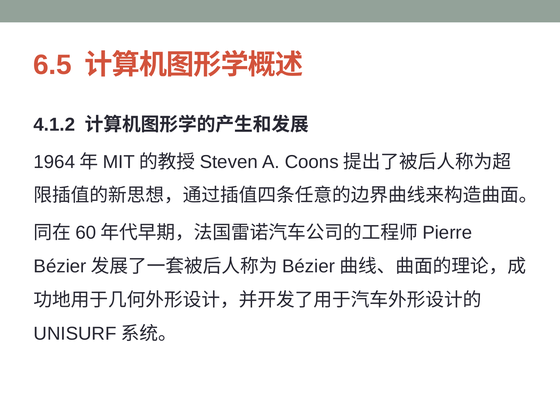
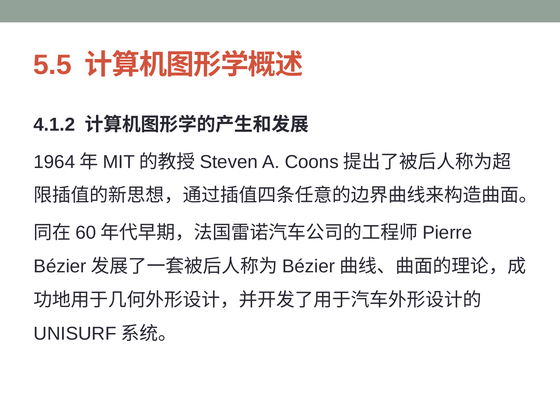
6.5: 6.5 -> 5.5 (52, 65)
